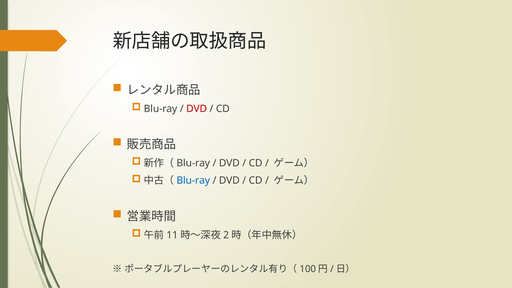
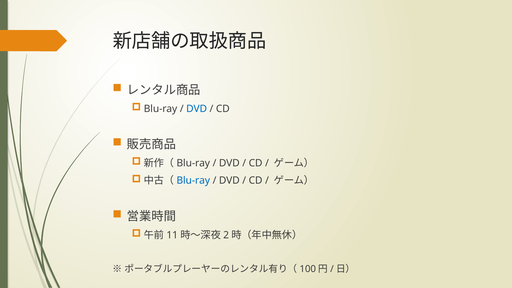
DVD colour: red -> blue (197, 109)
